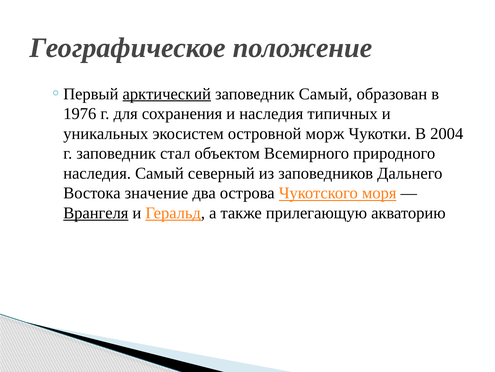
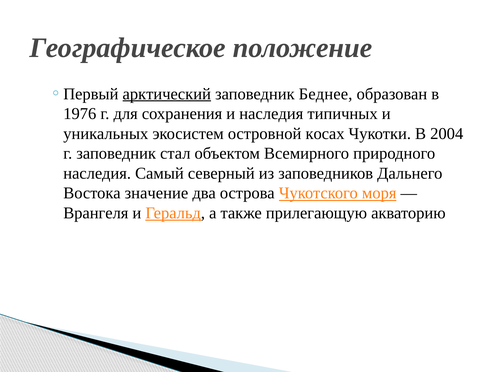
заповедник Самый: Самый -> Беднее (326, 94)
морж: морж -> косах (325, 133)
Врангеля underline: present -> none (96, 212)
